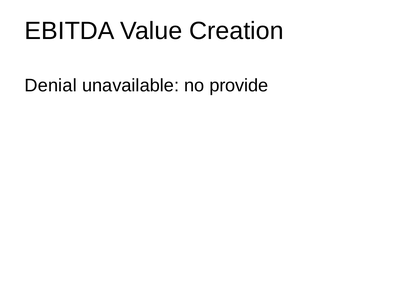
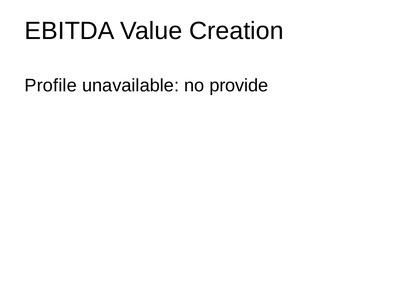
Denial: Denial -> Profile (51, 86)
